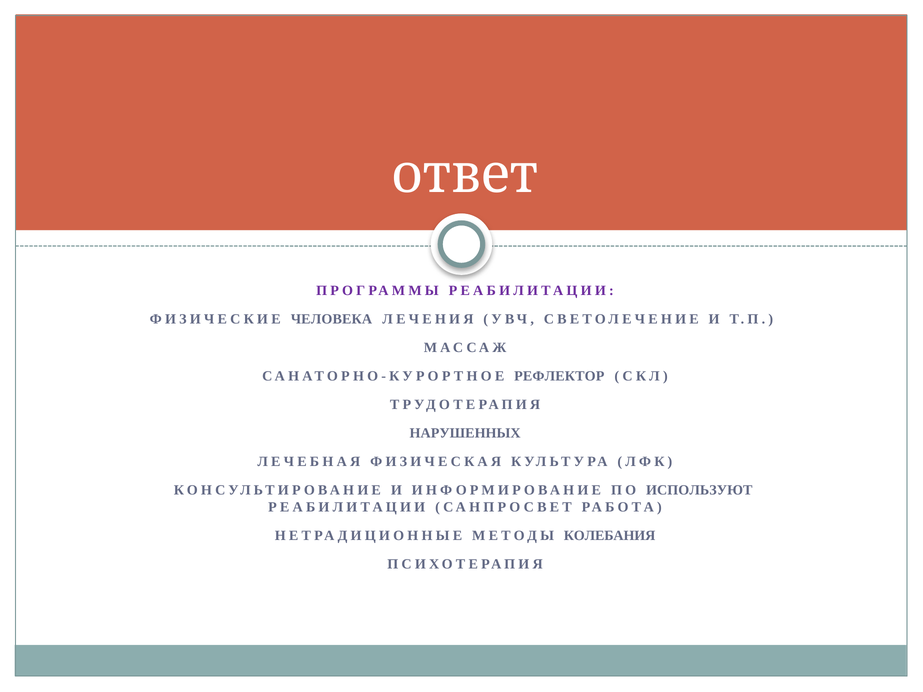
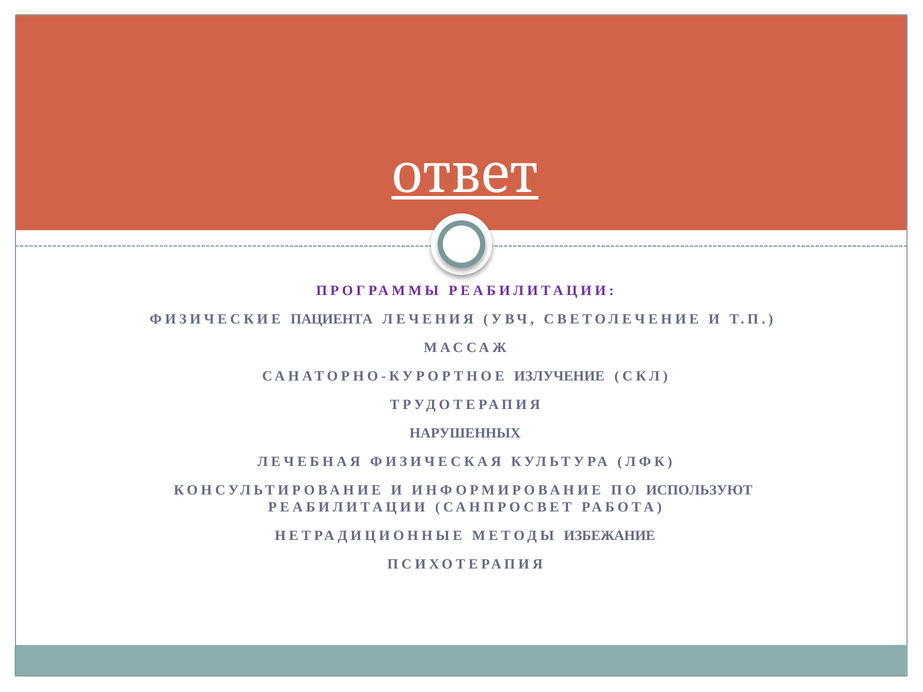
ответ underline: none -> present (465, 175)
ЧЕЛОВЕКА: ЧЕЛОВЕКА -> ПАЦИЕНТА (332, 319)
РЕФЛЕКТОР: РЕФЛЕКТОР -> ИЗЛУЧЕНИЕ (559, 376)
КОЛЕБАНИЯ: КОЛЕБАНИЯ -> ИЗБЕЖАНИЕ (610, 536)
